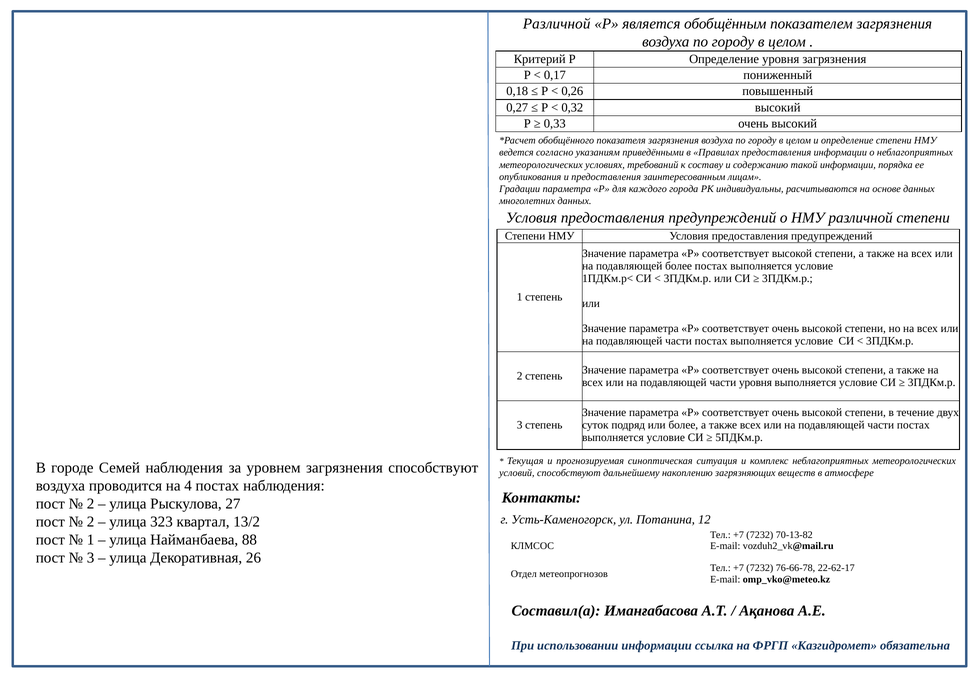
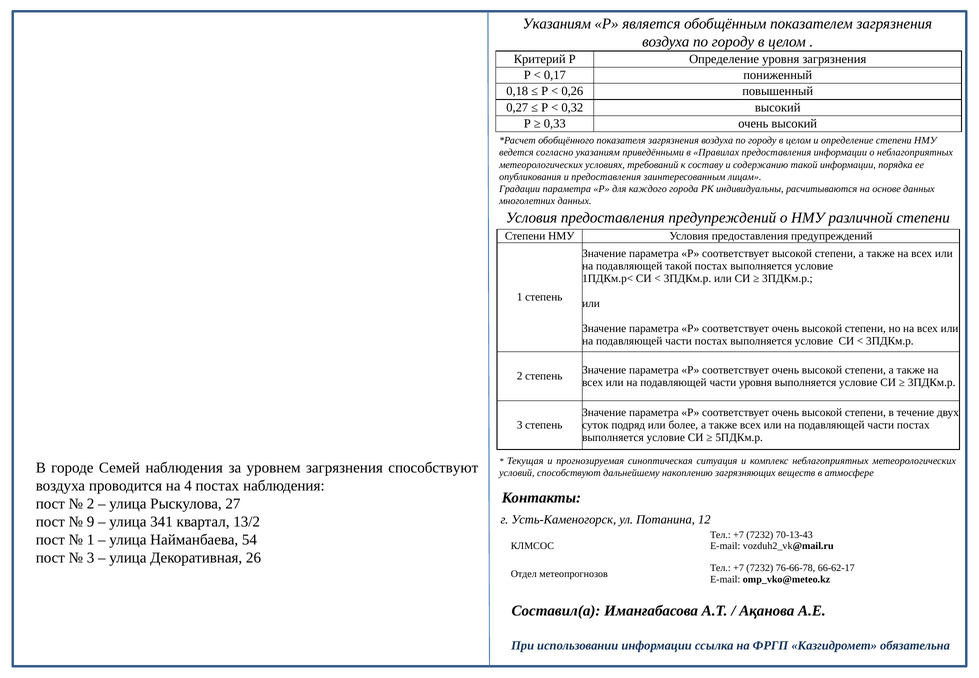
Различной: Различной -> Указаниям (557, 24)
подавляющей более: более -> такой (679, 266)
2: 2 -> 9 (91, 522)
323: 323 -> 341 (162, 522)
70-13-82: 70-13-82 -> 70-13-43 (794, 535)
88: 88 -> 54 (249, 540)
22-62-17: 22-62-17 -> 66-62-17 (836, 568)
